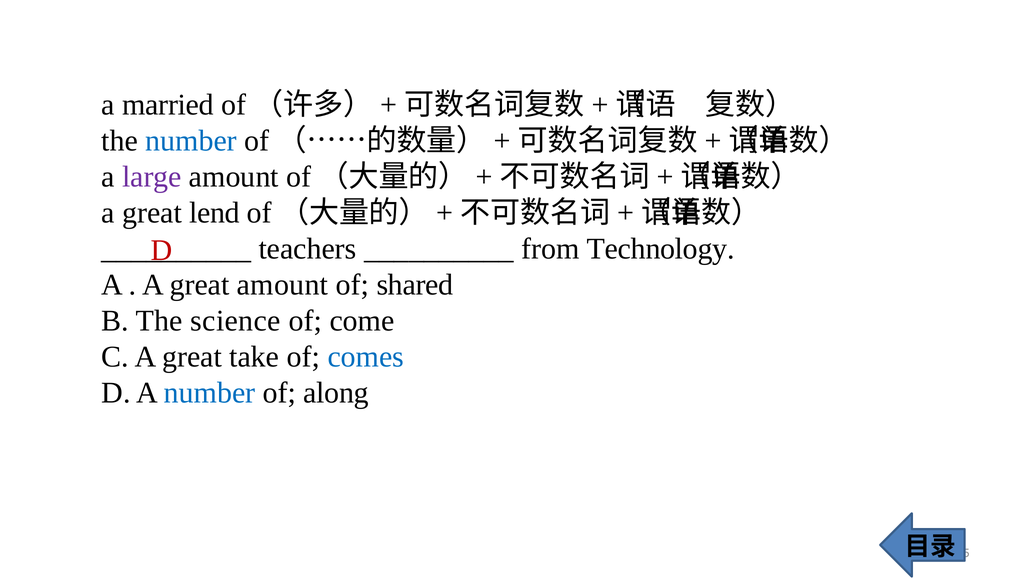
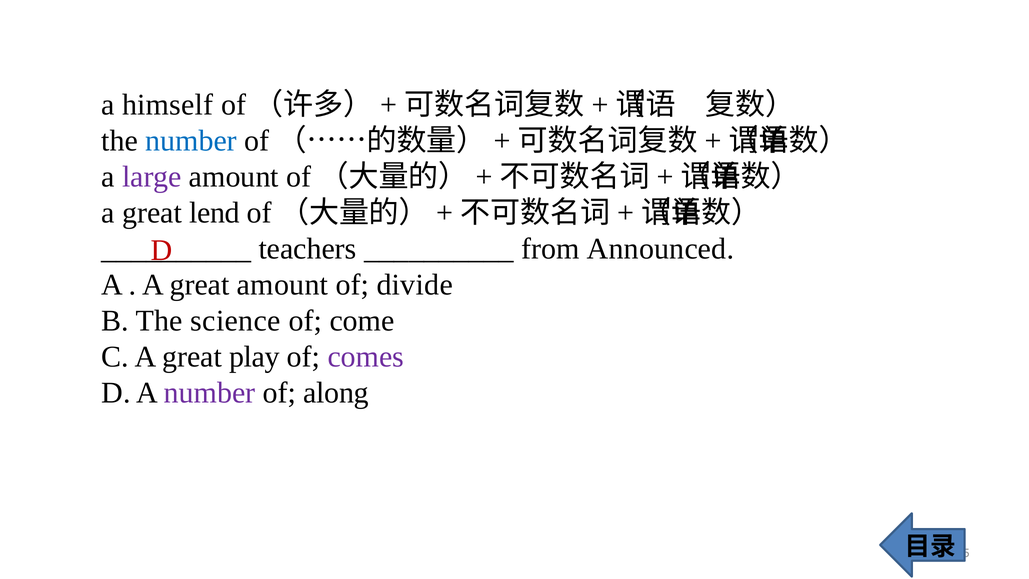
married: married -> himself (168, 105)
Technology: Technology -> Announced (660, 249)
shared: shared -> divide (415, 285)
take: take -> play (254, 357)
comes colour: blue -> purple (366, 357)
number colour: blue -> purple (210, 393)
